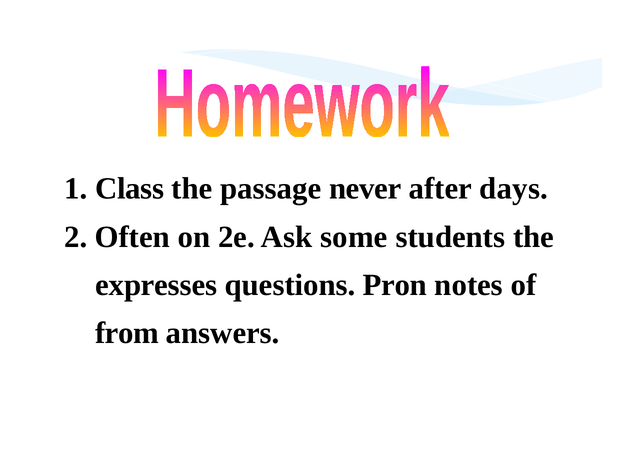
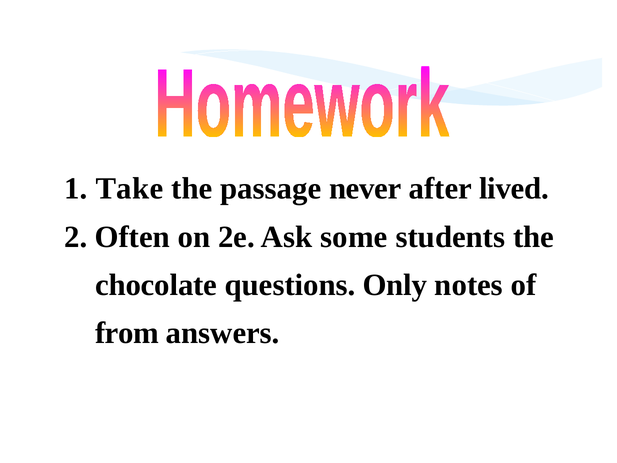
Class: Class -> Take (129, 189)
days: days -> lived (514, 189)
expresses: expresses -> chocolate (156, 285)
Pron: Pron -> Only (395, 285)
